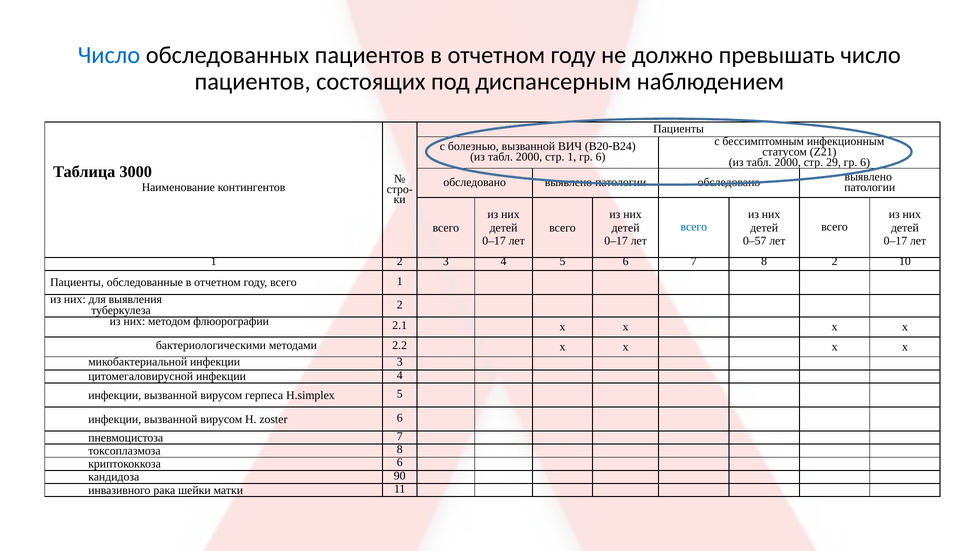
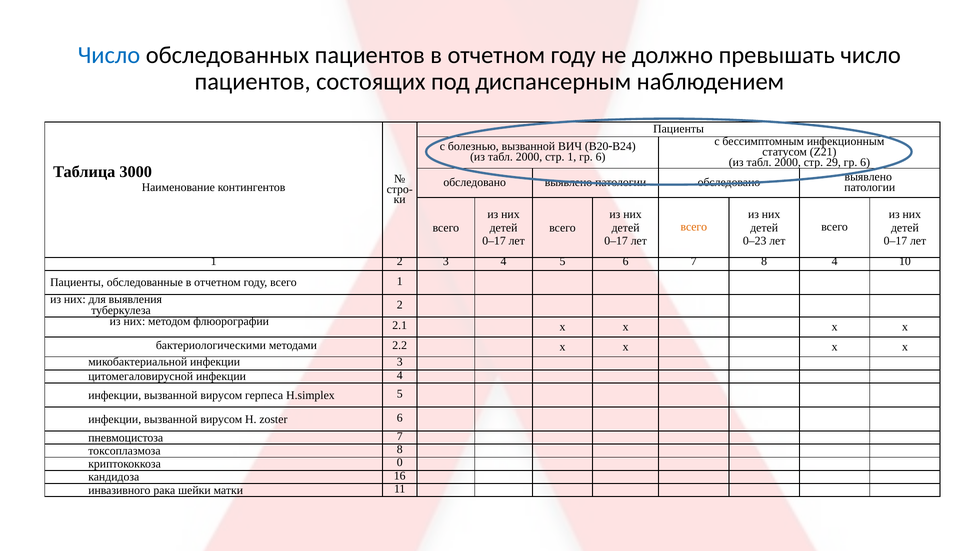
всего colour: blue -> orange (694, 227)
0–57: 0–57 -> 0–23 (755, 241)
8 2: 2 -> 4 (835, 261)
криптококкоза 6: 6 -> 0 (400, 462)
90: 90 -> 16 (400, 475)
